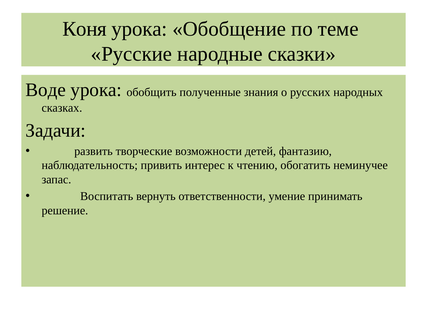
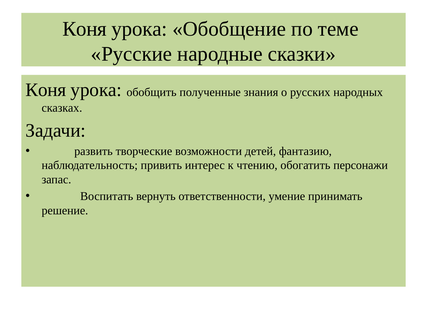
Воде: Воде -> Коня (46, 90)
неминучее: неминучее -> персонажи (361, 165)
